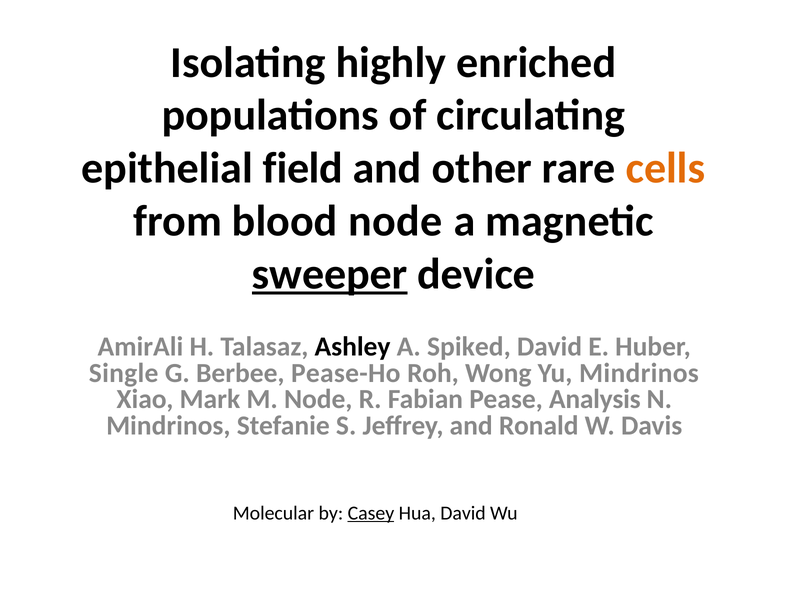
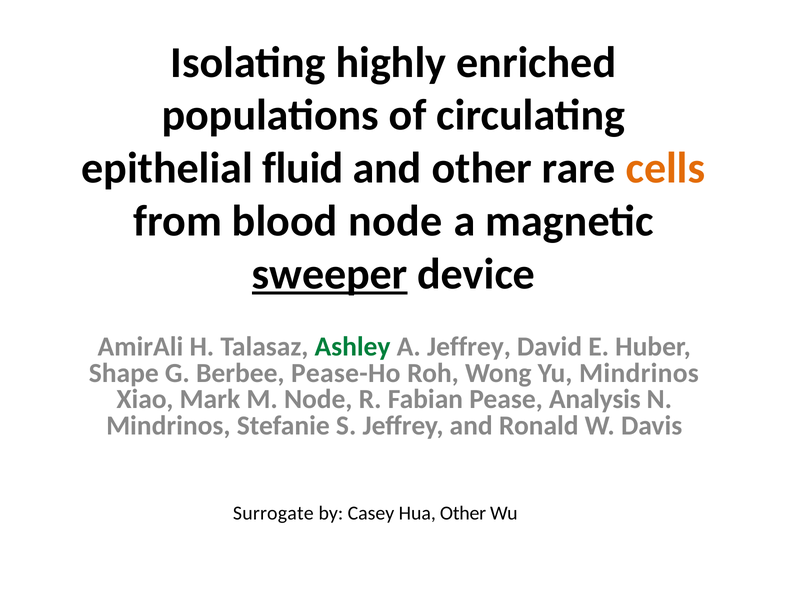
field: field -> fluid (303, 168)
Ashley colour: black -> green (353, 347)
A Spiked: Spiked -> Jeffrey (469, 347)
Single: Single -> Shape (124, 373)
Molecular: Molecular -> Surrogate (273, 513)
Casey underline: present -> none (371, 513)
Hua David: David -> Other (463, 513)
